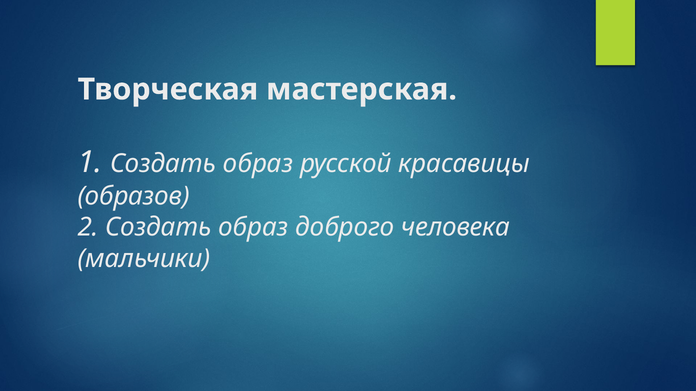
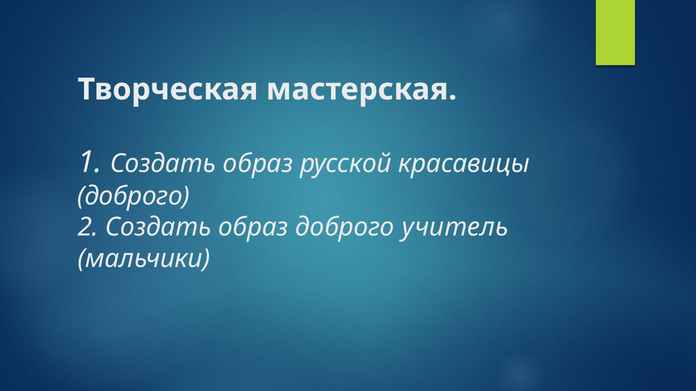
образов: образов -> доброго (134, 196)
человека: человека -> учитель (455, 228)
